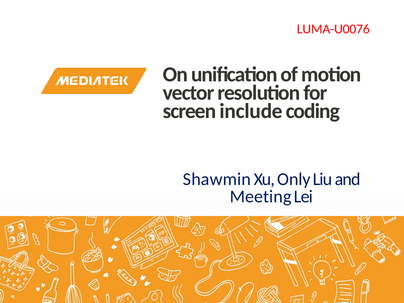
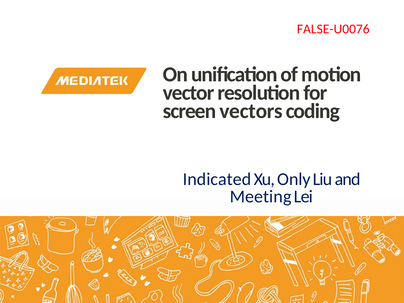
LUMA-U0076: LUMA-U0076 -> FALSE-U0076 (333, 29)
include: include -> vectors (251, 111)
Shawmin: Shawmin -> Indicated (217, 179)
